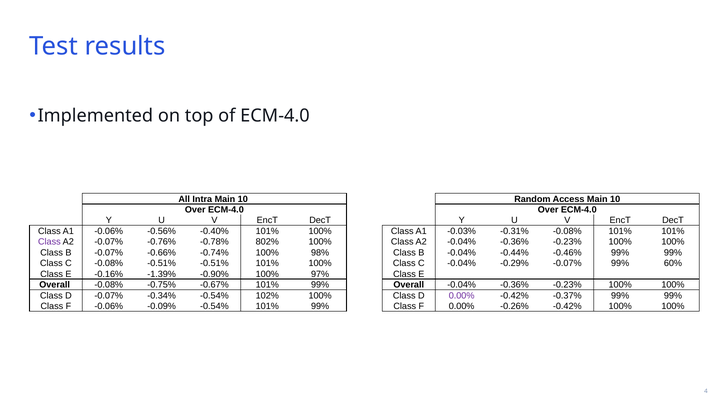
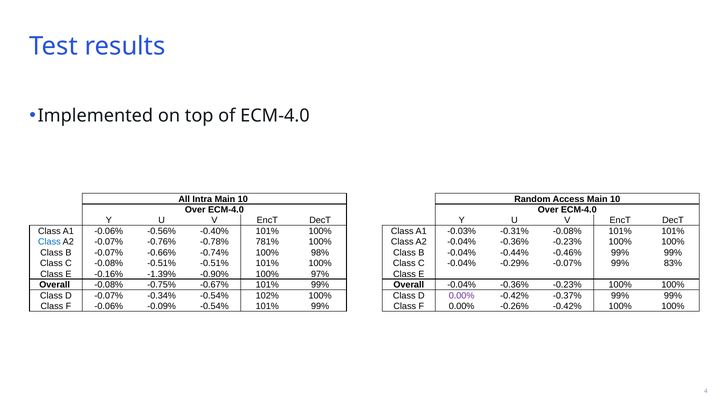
Class colour: purple -> blue (49, 242)
802%: 802% -> 781% (267, 242)
60%: 60% -> 83% (673, 264)
